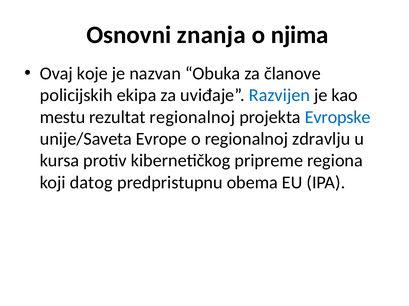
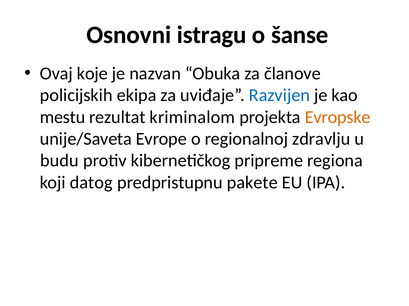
znanja: znanja -> istragu (212, 35)
njima: njima -> šanse (300, 35)
rezultat regionalnoj: regionalnoj -> kriminalom (192, 117)
Evropske colour: blue -> orange (338, 117)
kursa: kursa -> budu (59, 161)
obema: obema -> pakete (252, 183)
